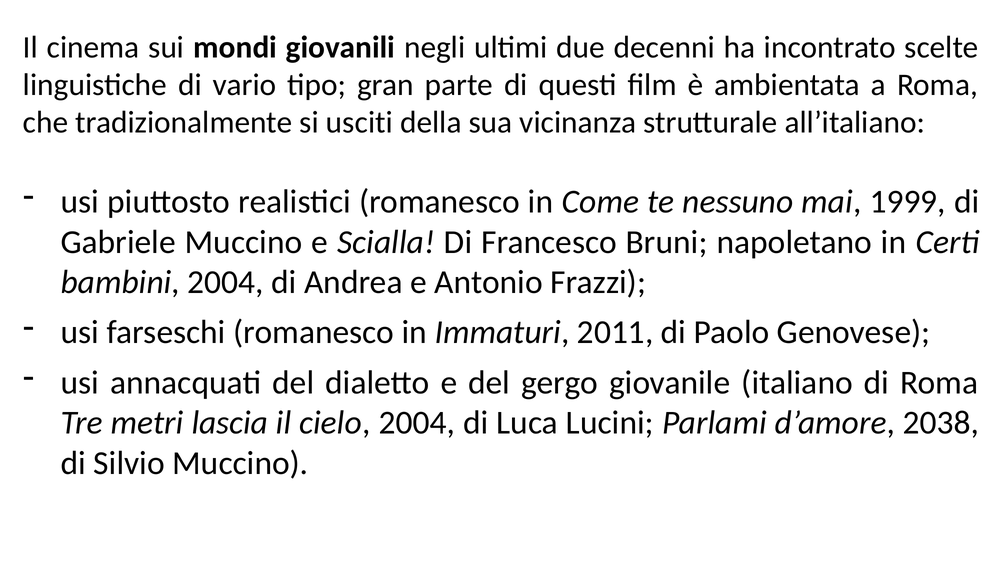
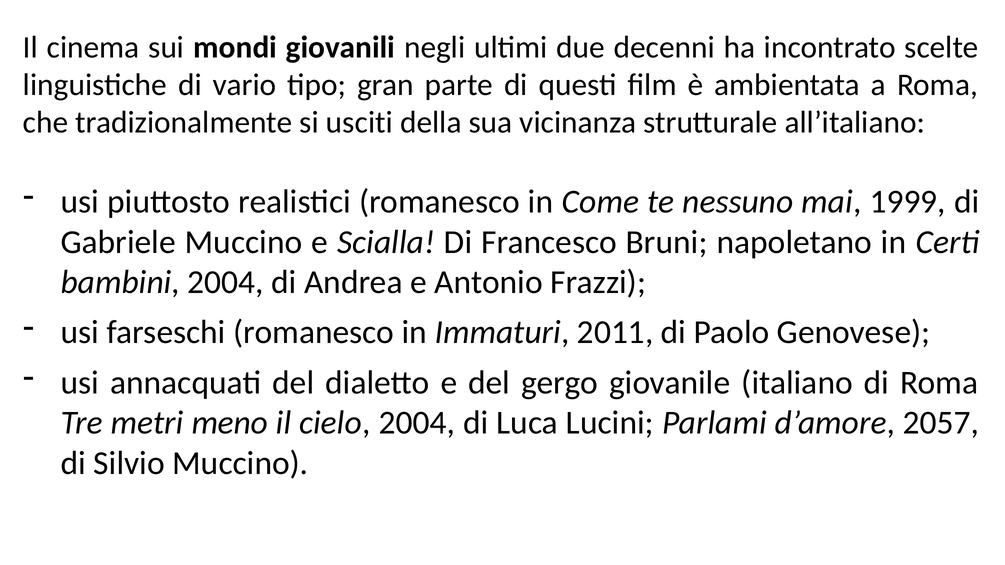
lascia: lascia -> meno (230, 423)
2038: 2038 -> 2057 (941, 423)
